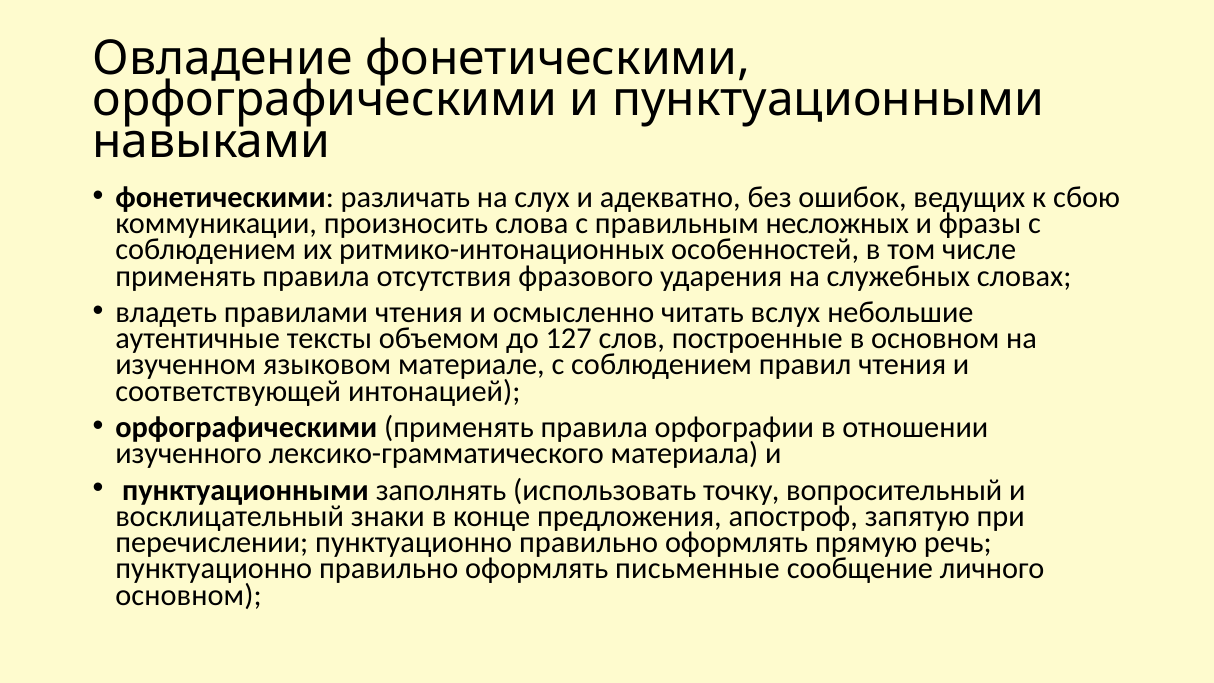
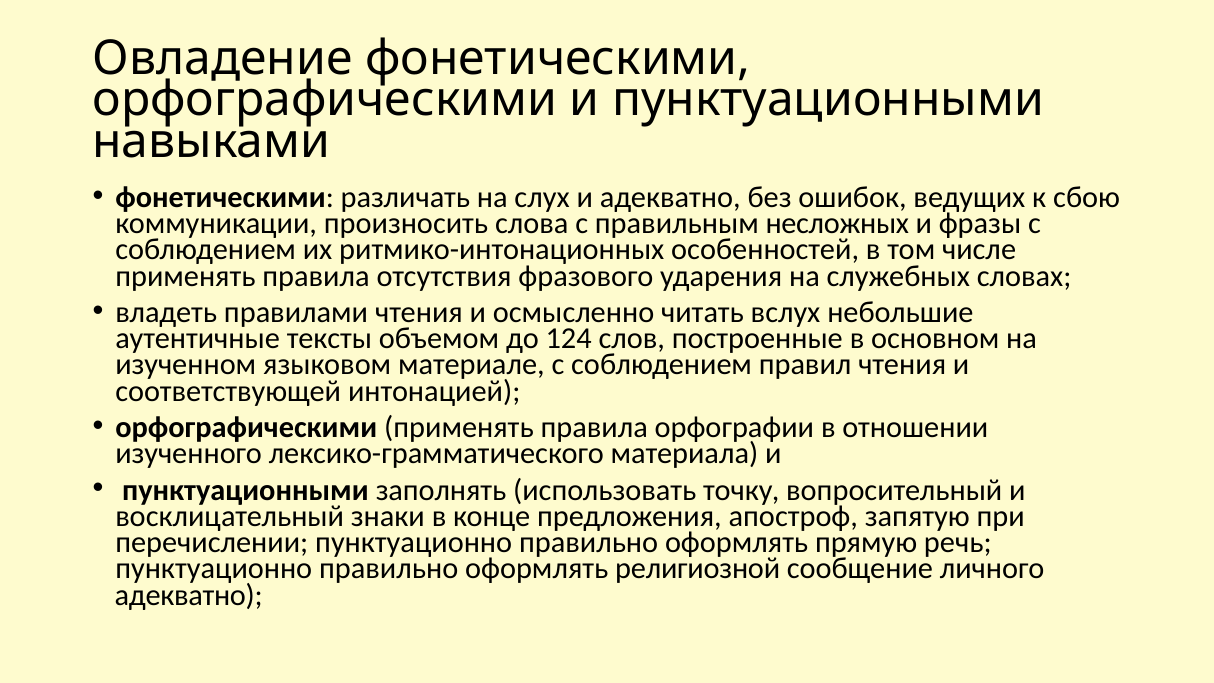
127: 127 -> 124 (569, 339)
письменные: письменные -> религиозной (698, 569)
основном: основном -> адекватно (189, 595)
